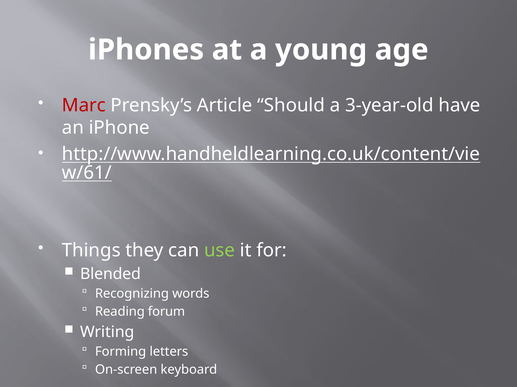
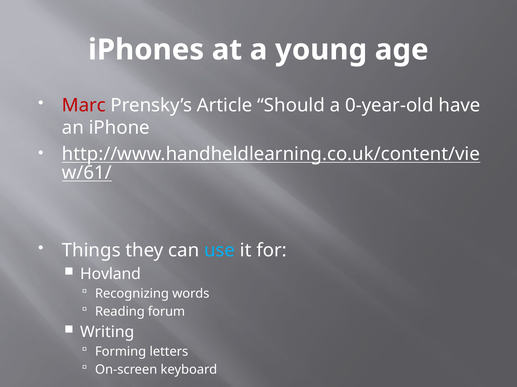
3-year-old: 3-year-old -> 0-year-old (389, 106)
use colour: light green -> light blue (220, 251)
Blended: Blended -> Hovland (110, 274)
